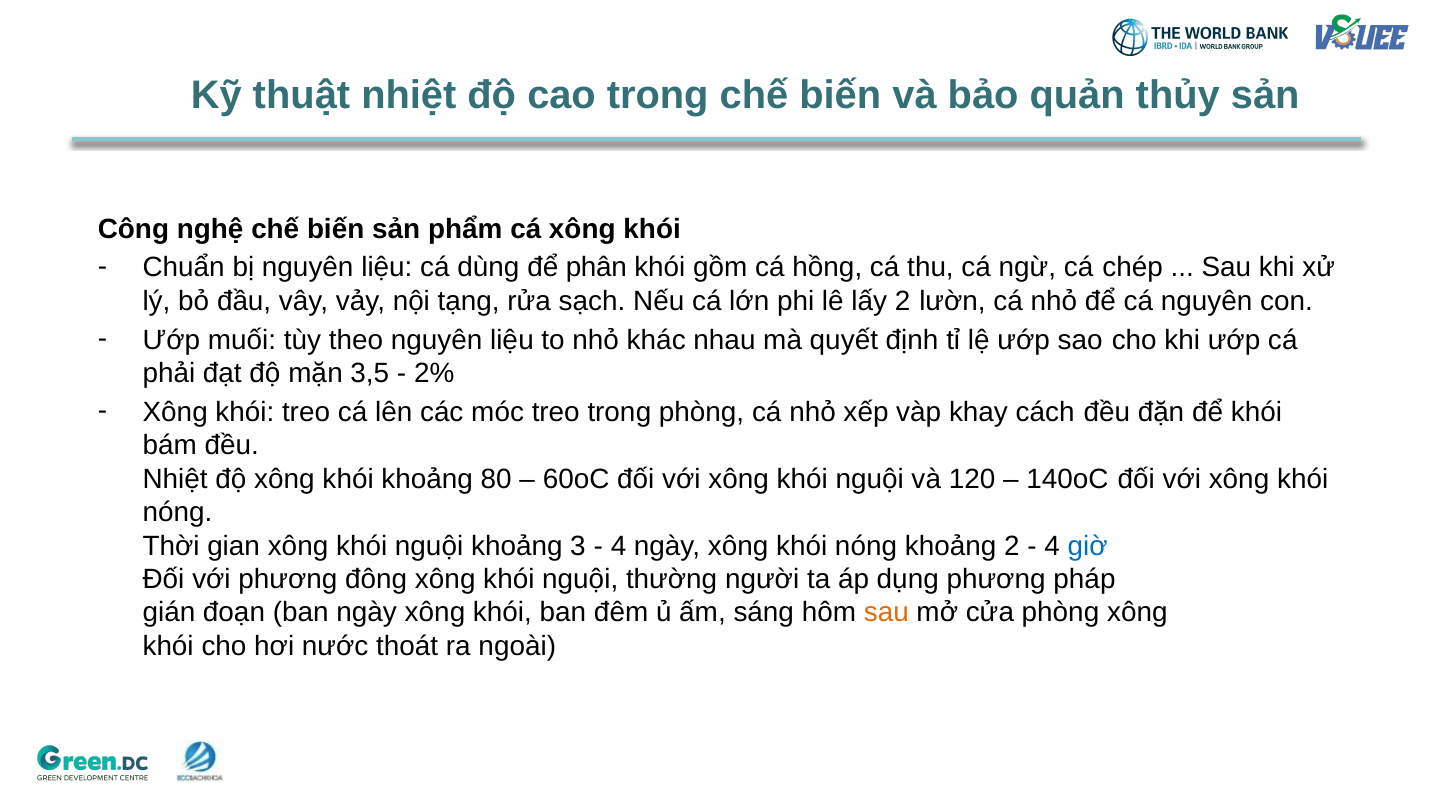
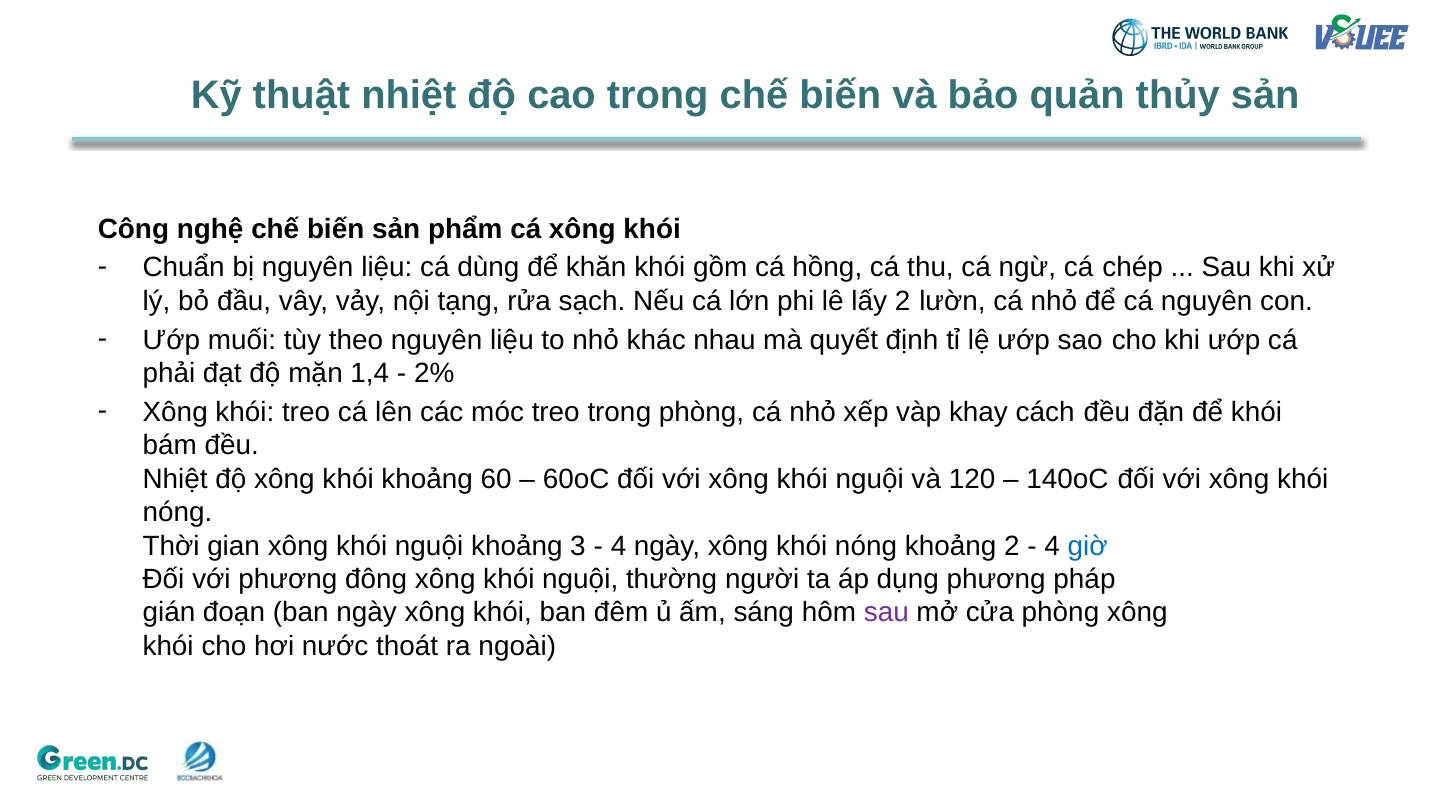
phân: phân -> khăn (596, 268)
3,5: 3,5 -> 1,4 (370, 373)
80: 80 -> 60 (496, 479)
sau colour: orange -> purple (886, 613)
